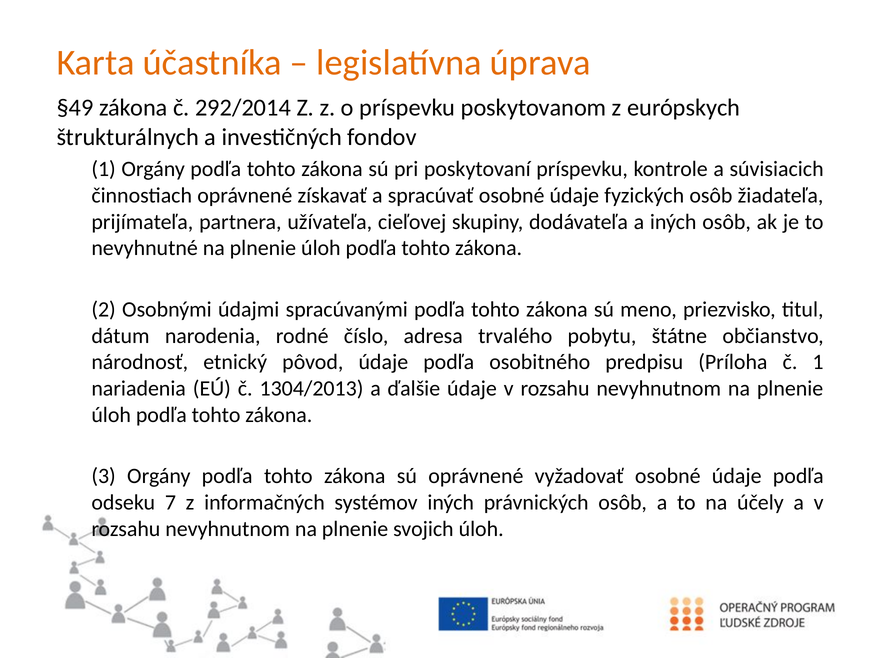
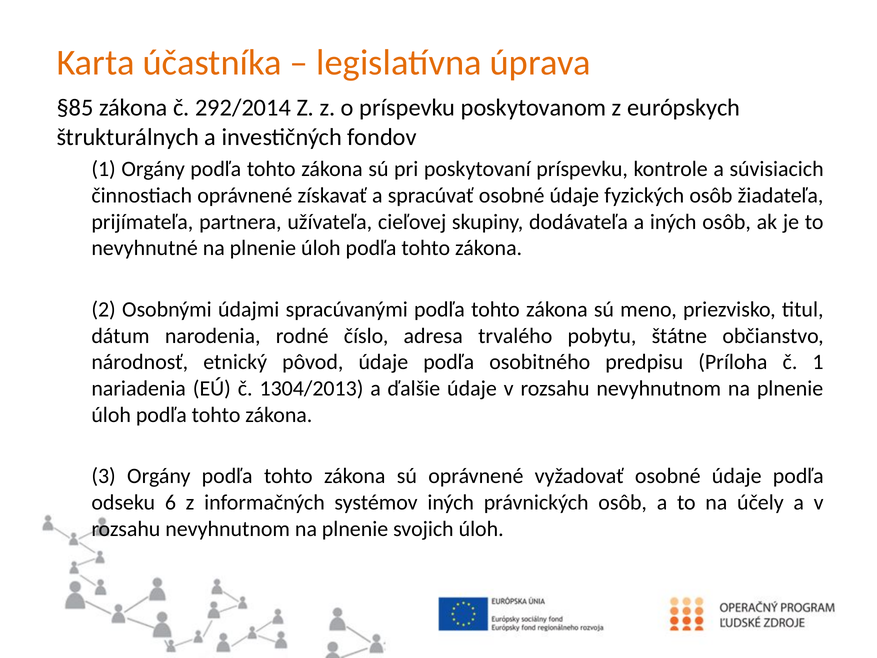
§49: §49 -> §85 (75, 108)
7: 7 -> 6 (170, 502)
